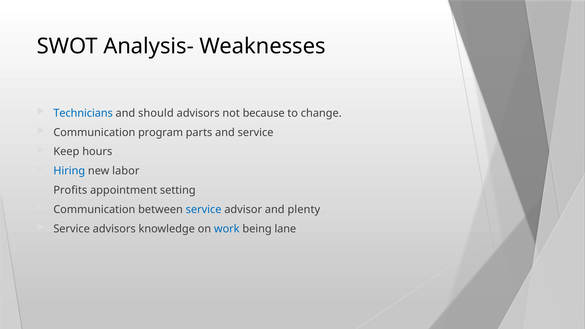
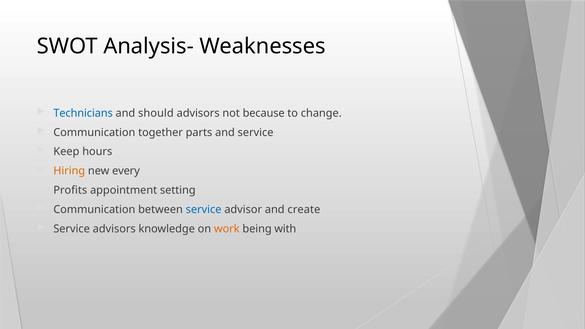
program: program -> together (161, 132)
Hiring colour: blue -> orange (69, 171)
labor: labor -> every (126, 171)
plenty: plenty -> create (304, 210)
work colour: blue -> orange (227, 229)
lane: lane -> with (285, 229)
